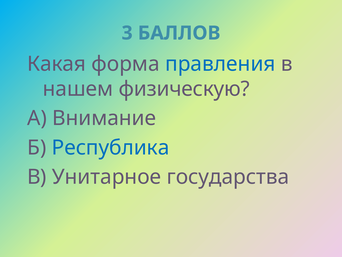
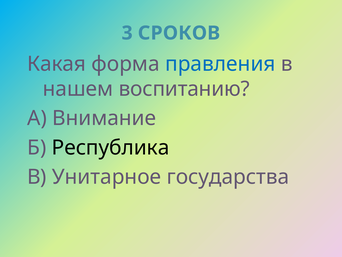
БАЛЛОВ: БАЛЛОВ -> СРОКОВ (179, 33)
физическую: физическую -> воспитанию (184, 89)
Республика colour: blue -> black (111, 147)
